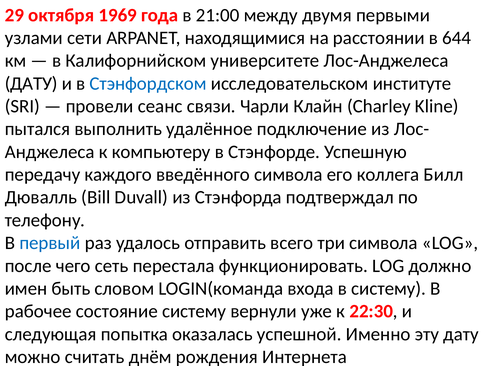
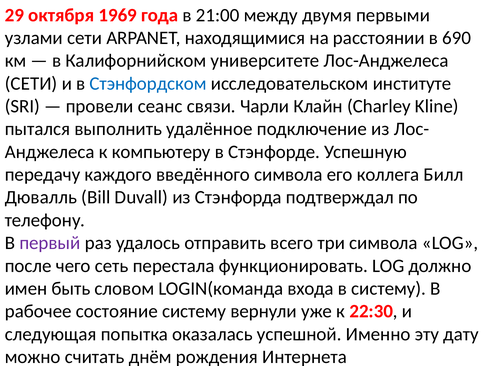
644: 644 -> 690 (457, 38)
ДАТУ: ДАТУ -> СЕТИ (31, 83)
первый colour: blue -> purple (50, 243)
